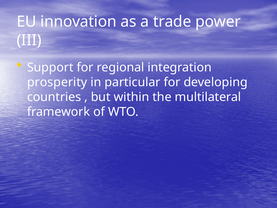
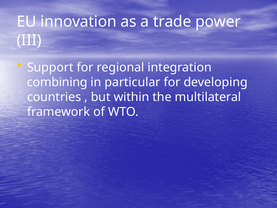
prosperity: prosperity -> combining (57, 82)
